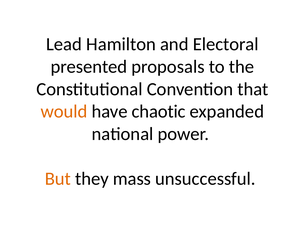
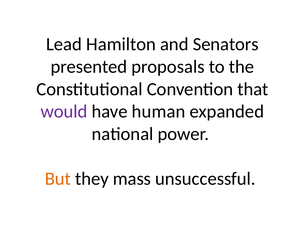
Electoral: Electoral -> Senators (226, 44)
would colour: orange -> purple (64, 111)
chaotic: chaotic -> human (159, 111)
